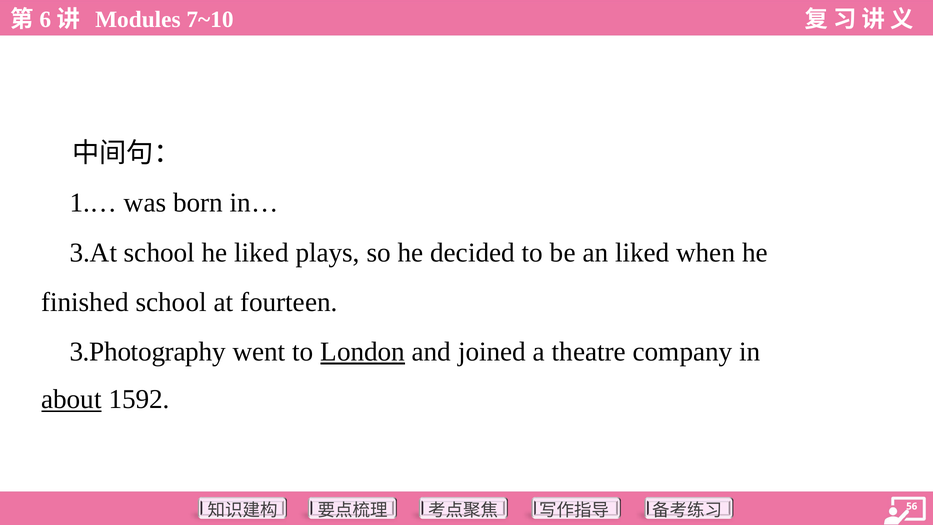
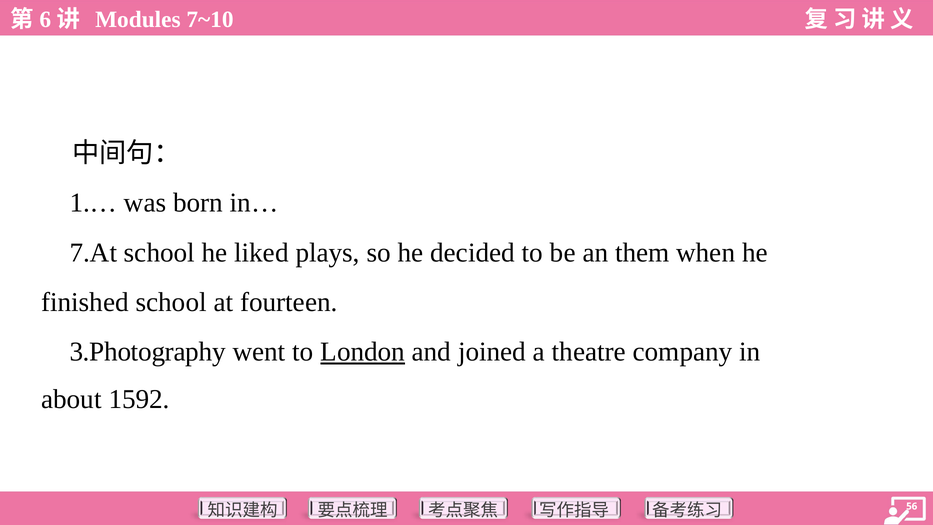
3.At: 3.At -> 7.At (93, 252)
an liked: liked -> them (642, 252)
about underline: present -> none (71, 399)
